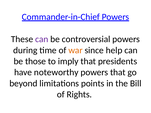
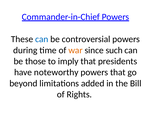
can colour: purple -> blue (42, 39)
help: help -> such (114, 50)
points: points -> added (93, 84)
